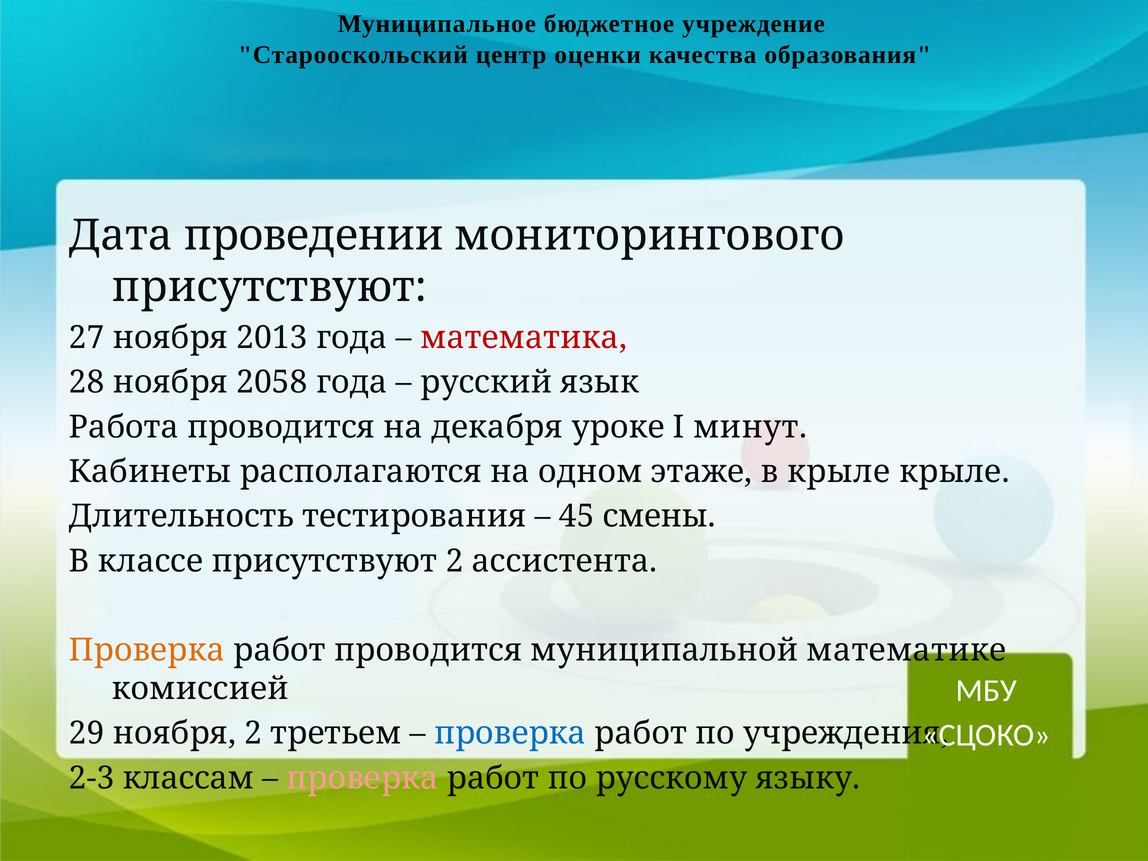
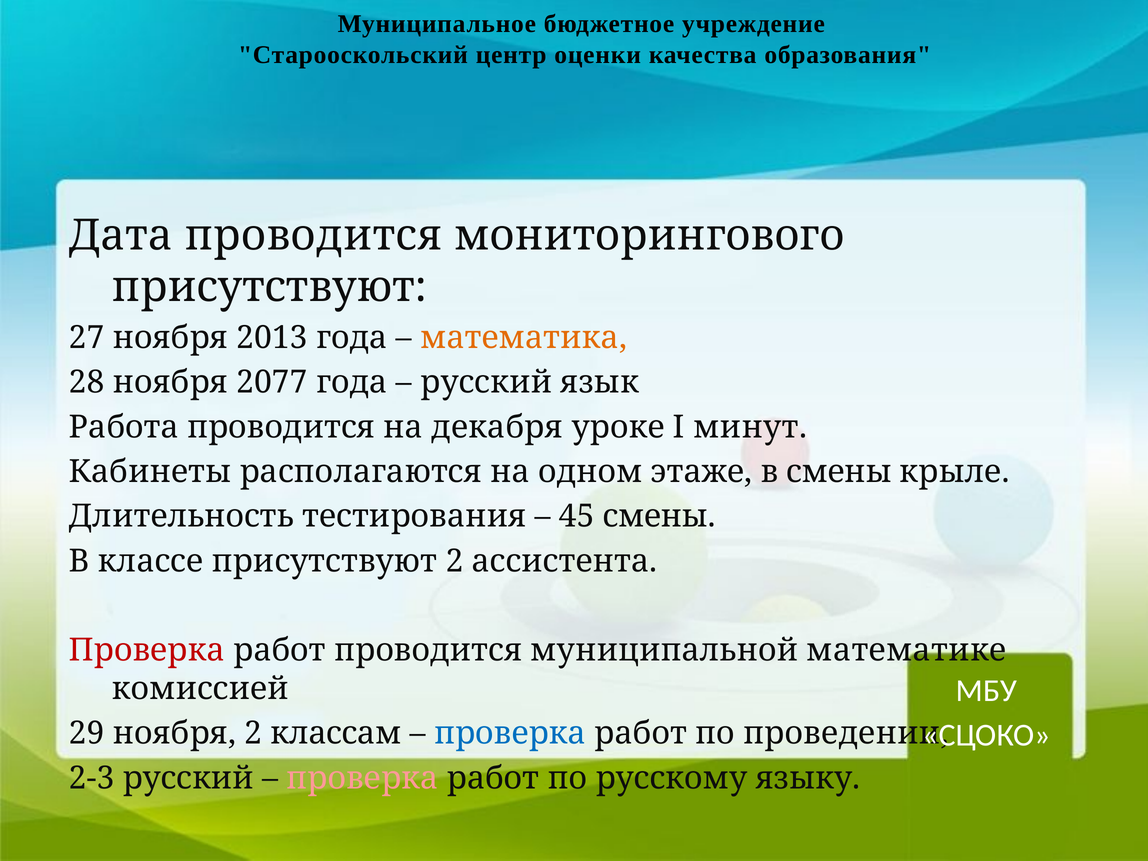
Дата проведении: проведении -> проводится (313, 235)
математика colour: red -> orange (524, 338)
2058: 2058 -> 2077 (272, 382)
в крыле: крыле -> смены (839, 472)
Проверка colour: orange -> red (147, 650)
третьем: третьем -> классам (336, 733)
учреждения: учреждения -> проведении (846, 733)
2-3 классам: классам -> русский (188, 778)
